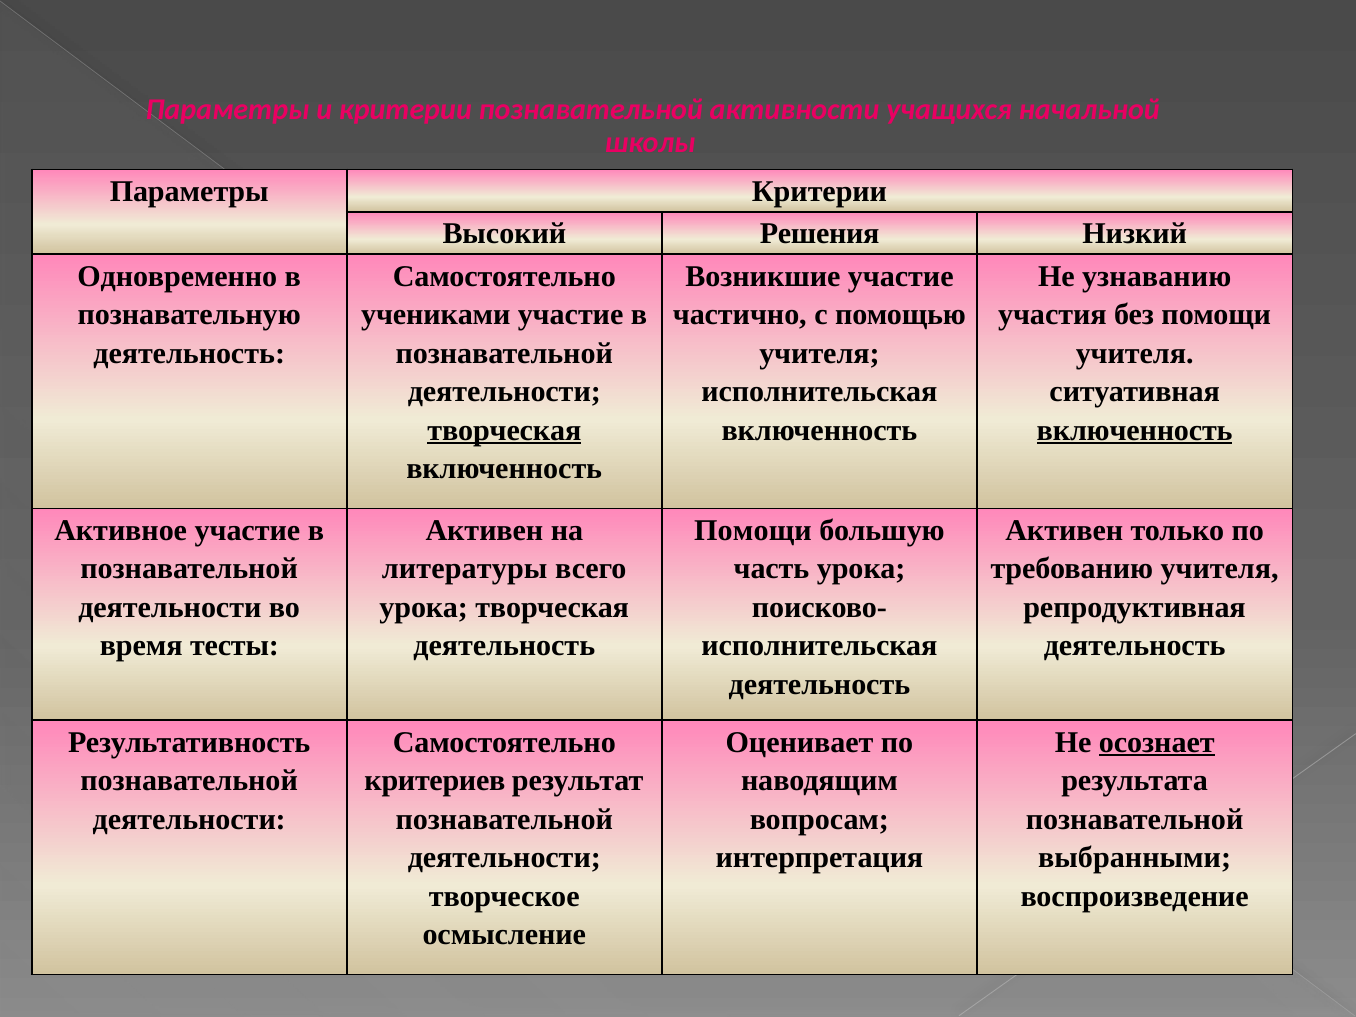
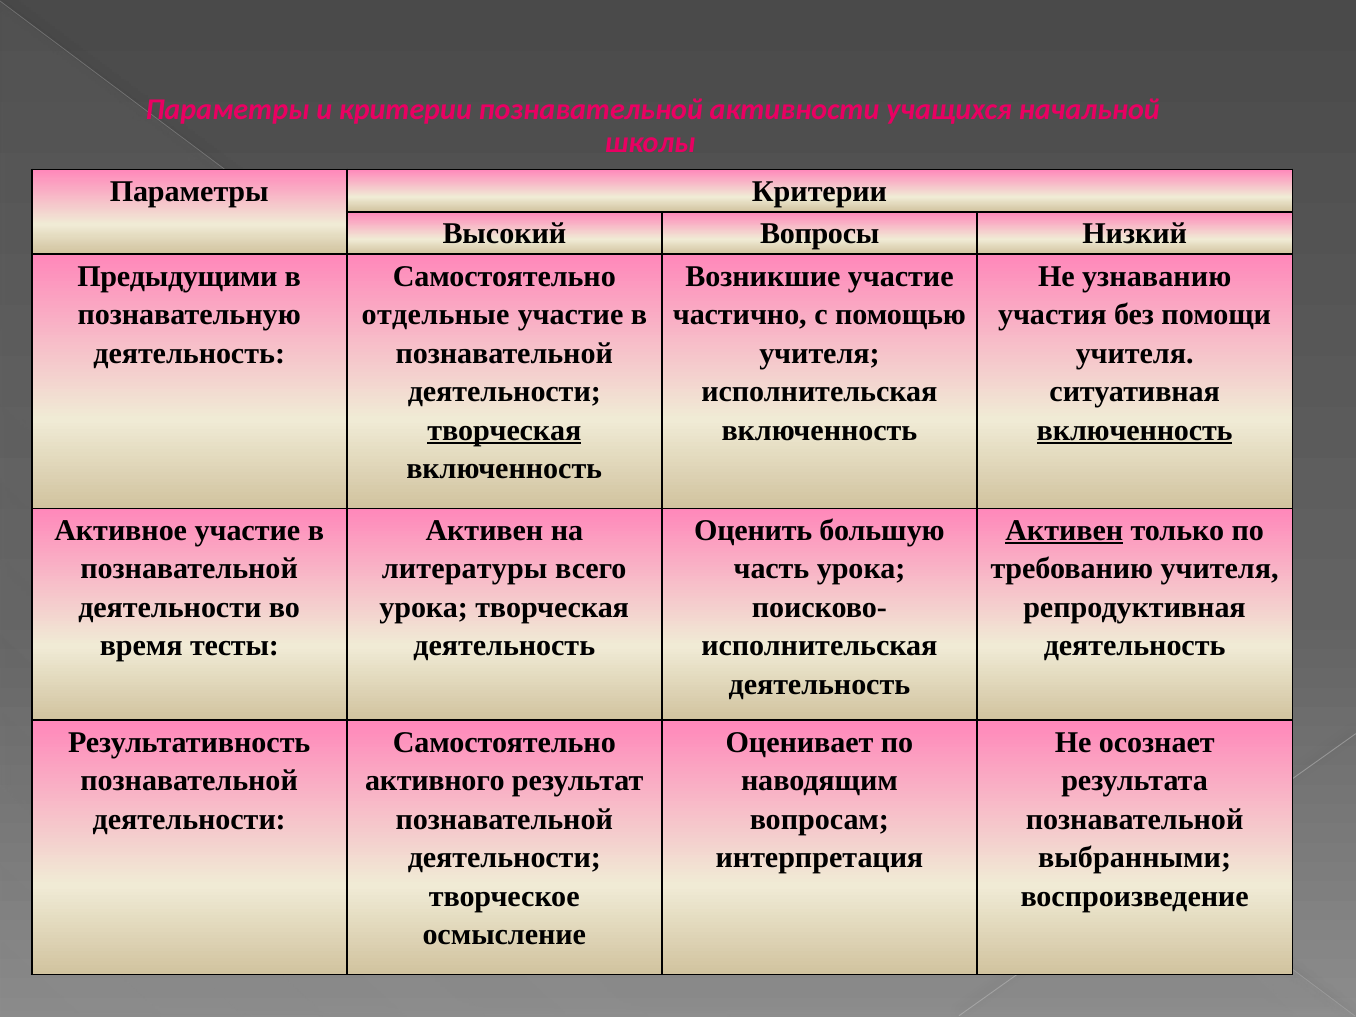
Решения: Решения -> Вопросы (820, 234)
Одновременно: Одновременно -> Предыдущими (177, 276)
учениками: учениками -> отдельные (436, 315)
Помощи: Помощи -> Оценить (753, 530)
Активен underline: none -> present (1064, 530)
осознает underline: present -> none (1157, 742)
критериев: критериев -> активного (435, 781)
